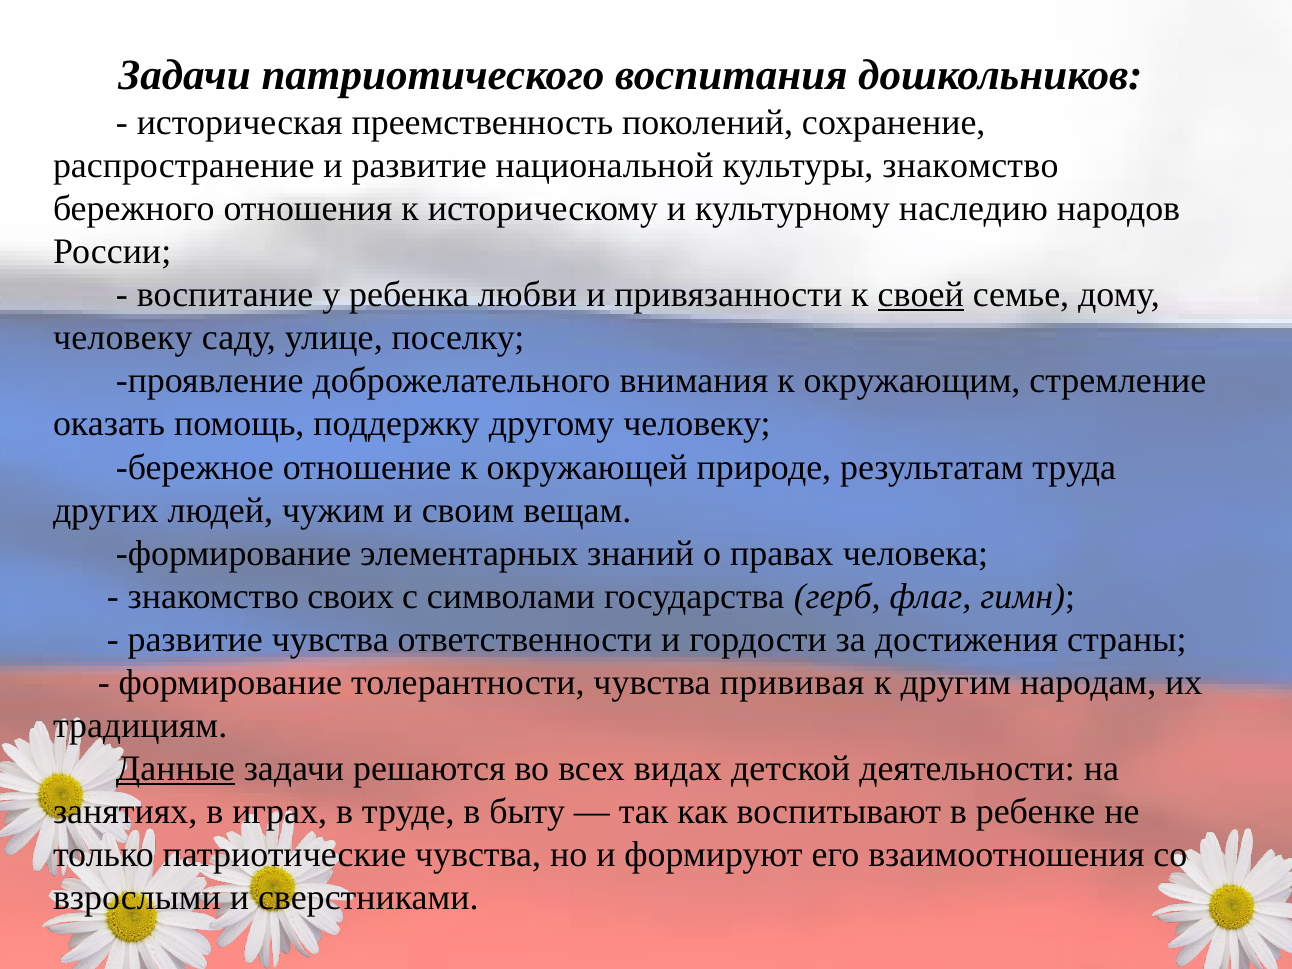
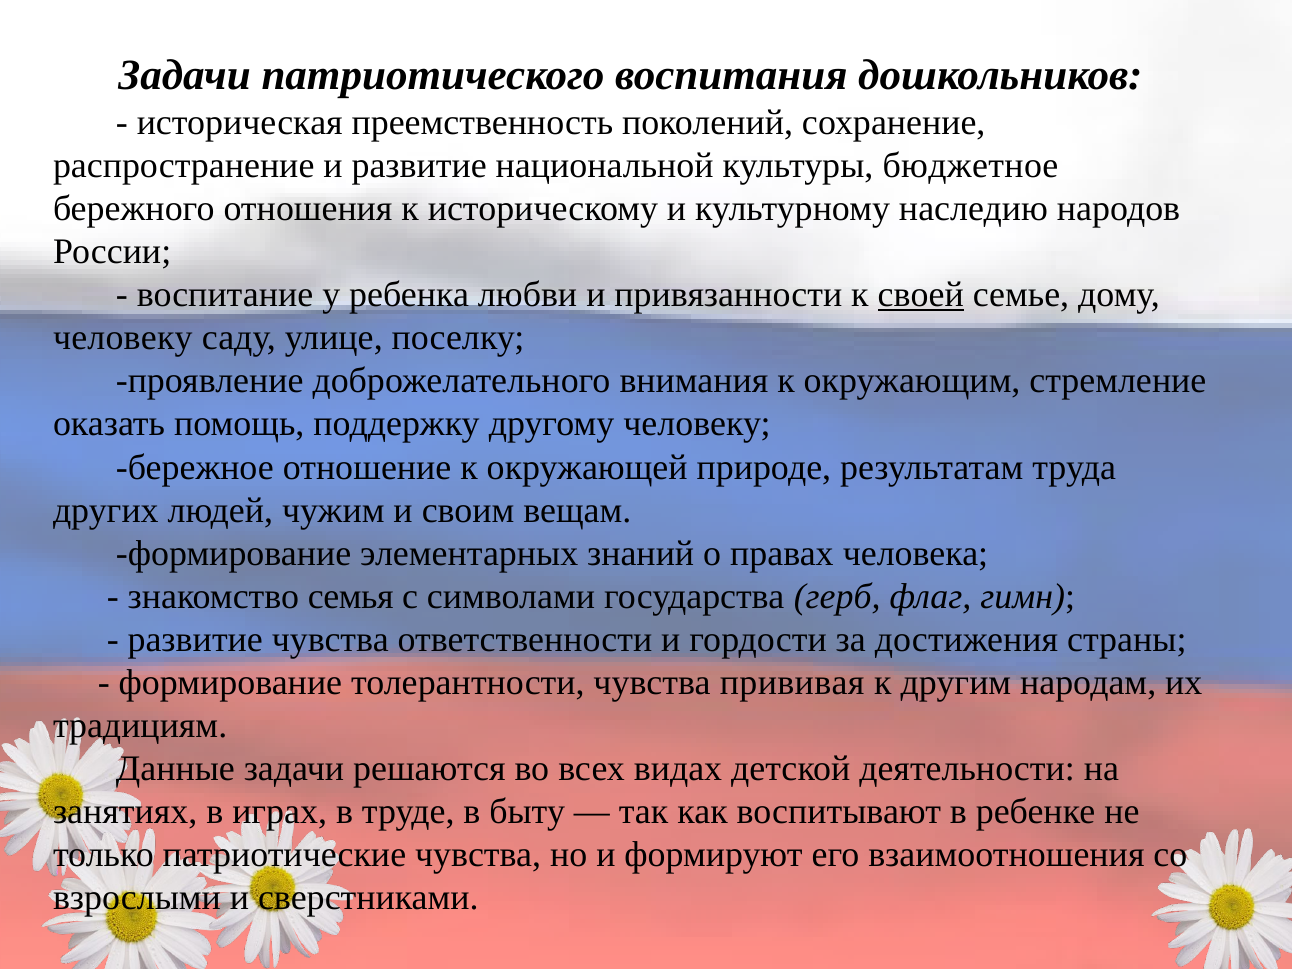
культуры знакомство: знакомство -> бюджетное (970, 166)
своих: своих -> семья (351, 596)
Данные underline: present -> none (175, 769)
